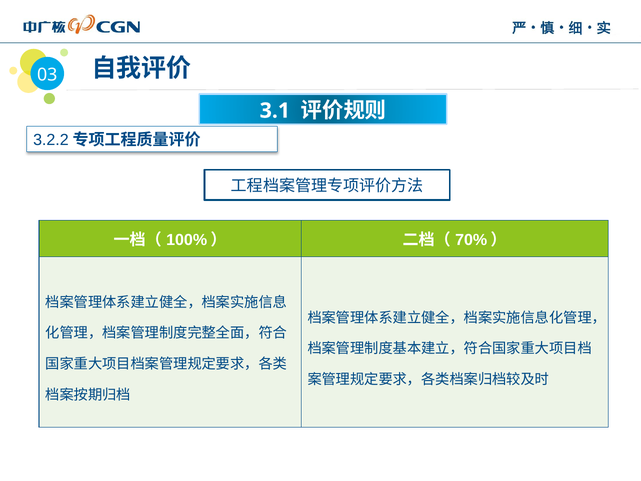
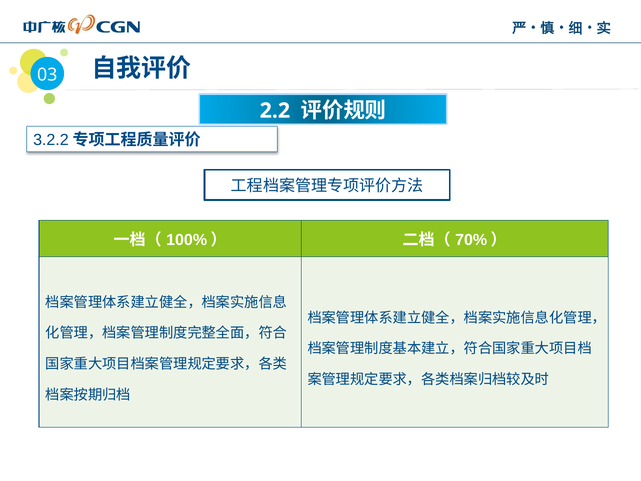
3.1: 3.1 -> 2.2 (275, 111)
